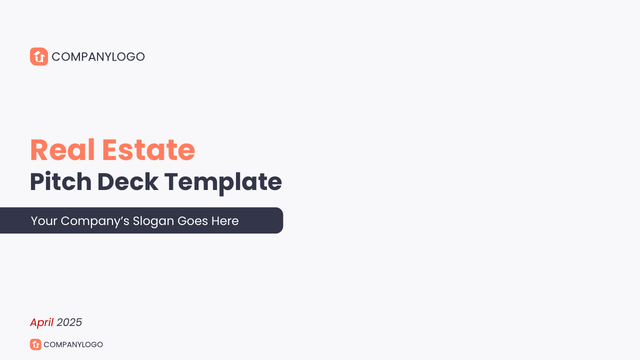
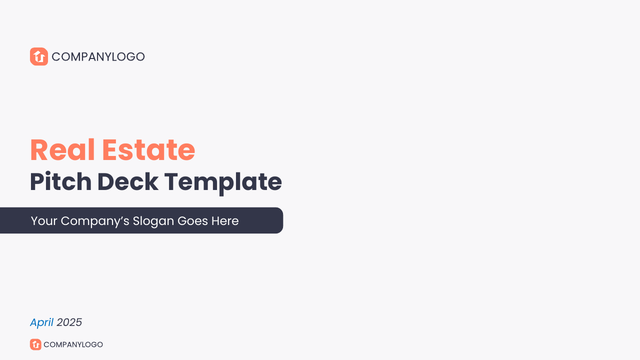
April colour: red -> blue (42, 323)
